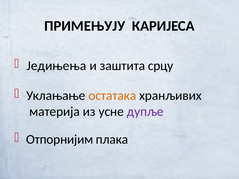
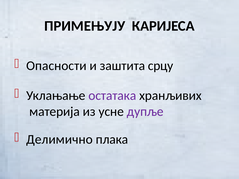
Једињења: Једињења -> Опасности (56, 66)
остатака colour: orange -> purple (112, 96)
Отпорнијим: Отпорнијим -> Делимично (60, 140)
